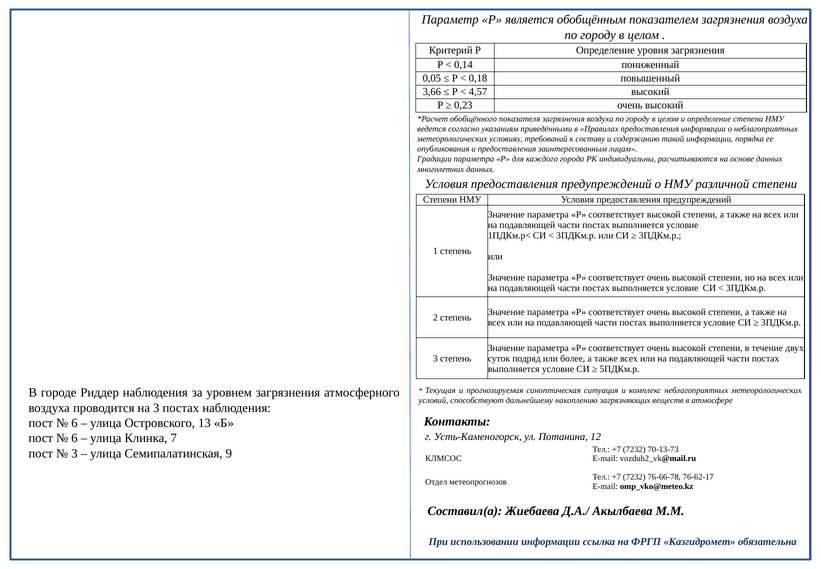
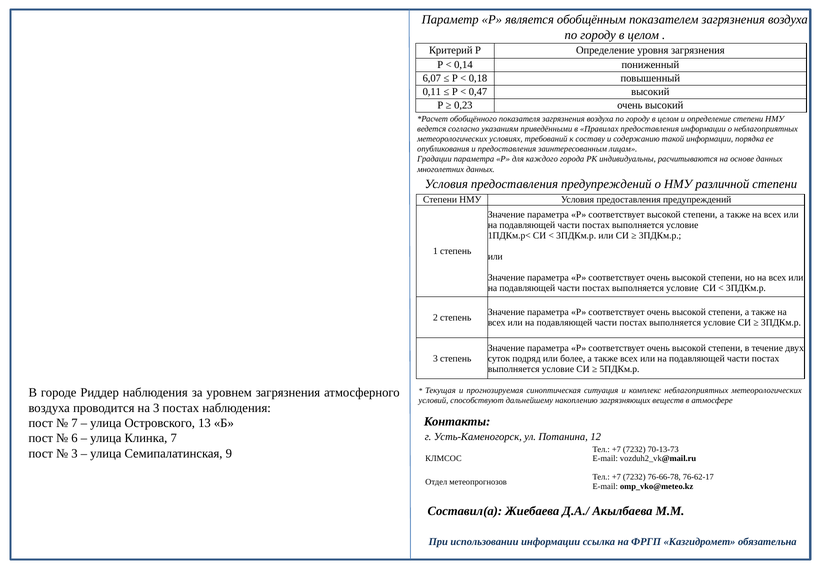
0,05: 0,05 -> 6,07 (432, 78)
3,66: 3,66 -> 0,11 (432, 92)
4,57: 4,57 -> 0,47 (478, 92)
6: 6 -> 7 (74, 423)
